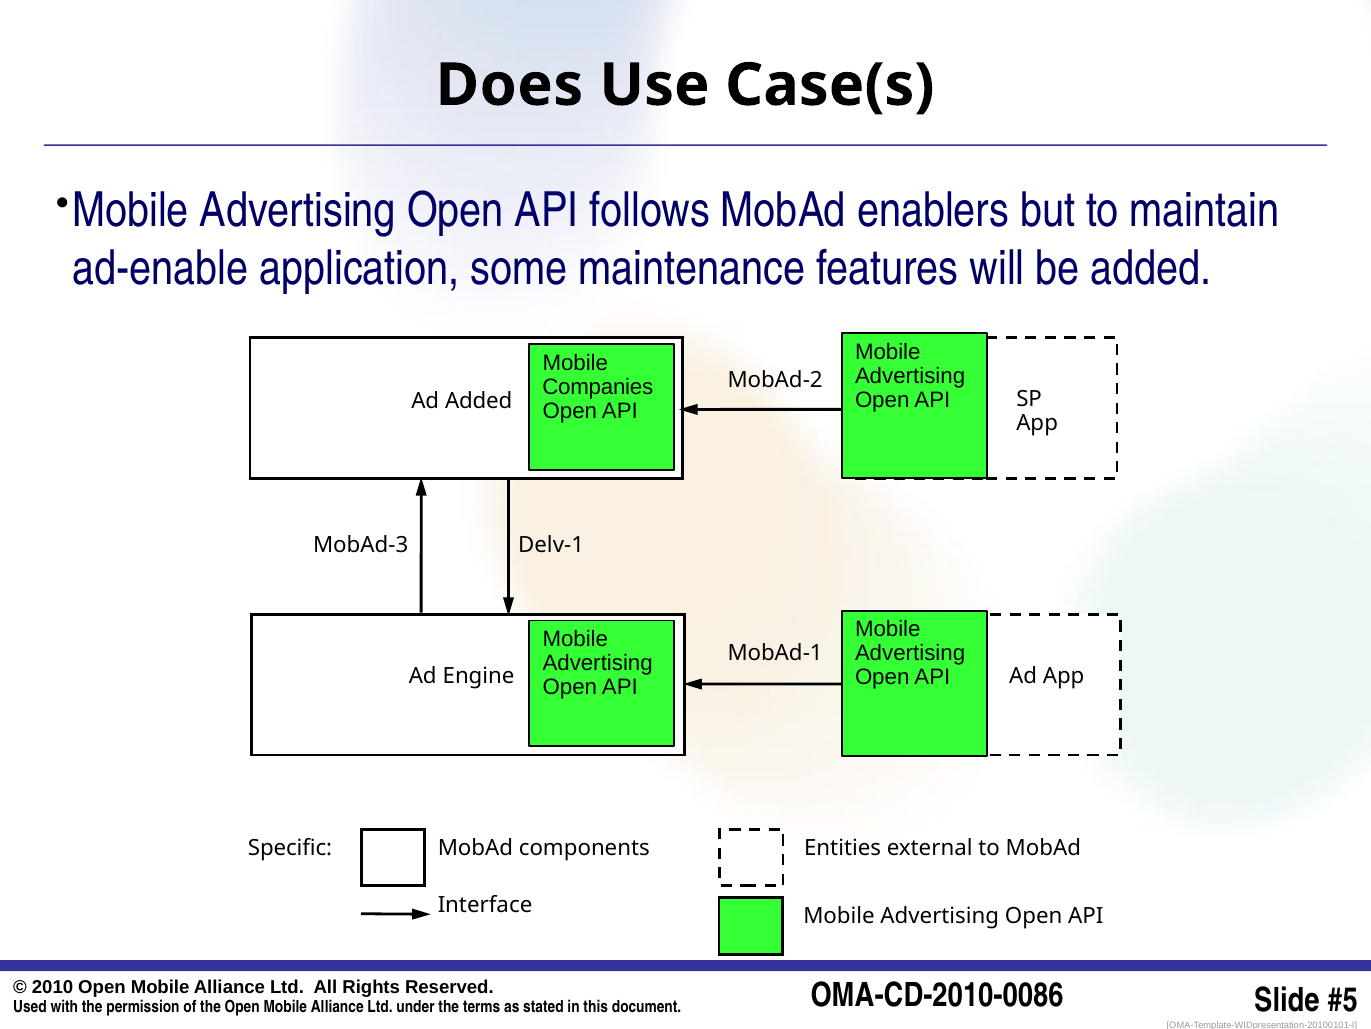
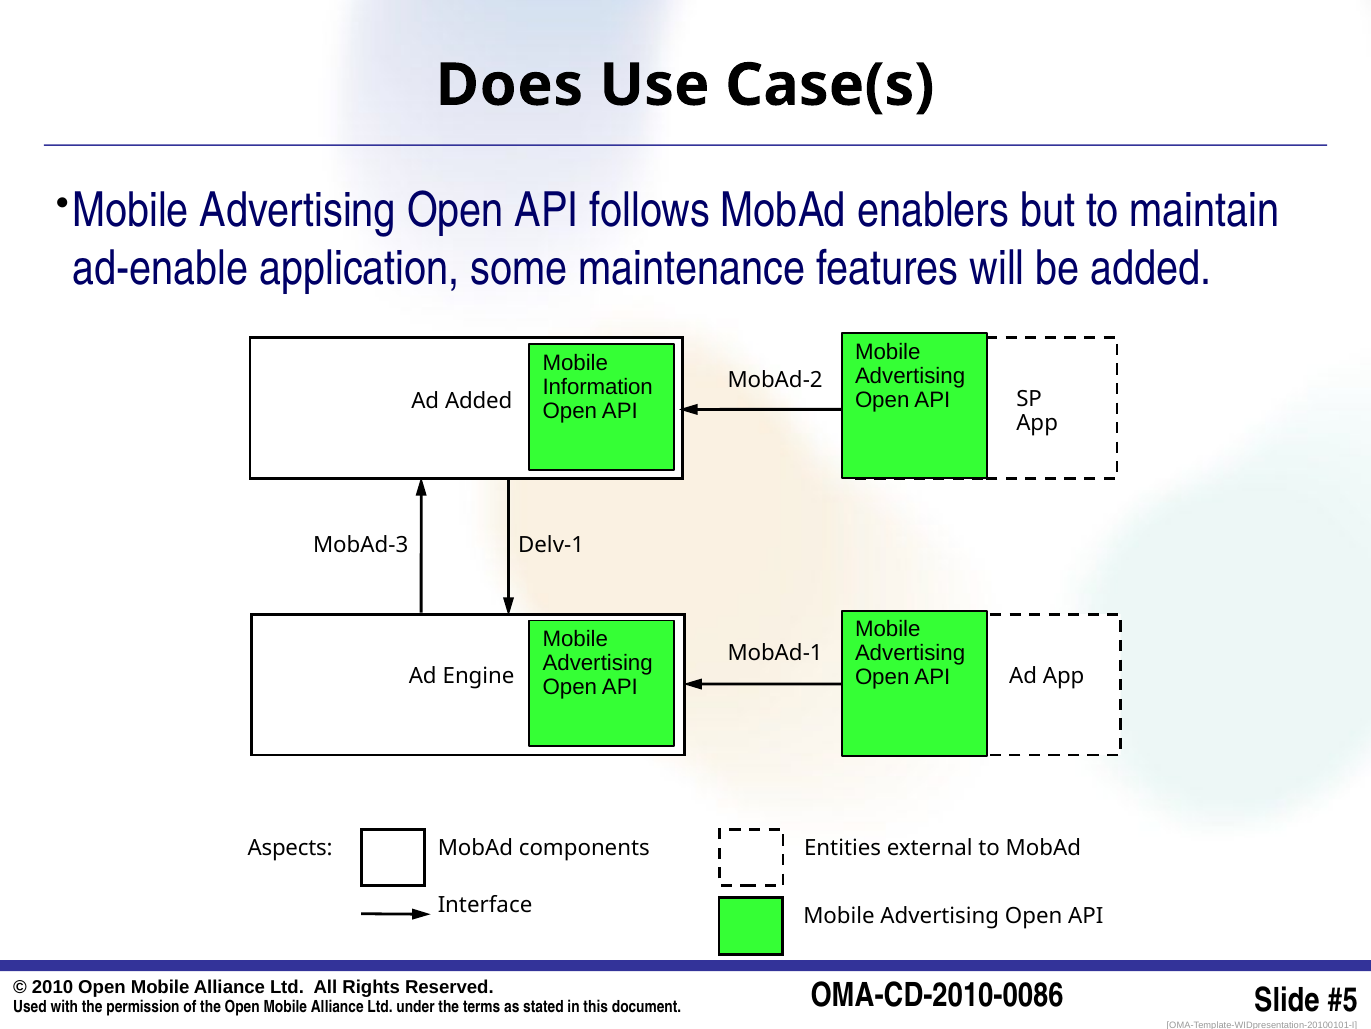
Companies: Companies -> Information (598, 387)
Specific: Specific -> Aspects (290, 847)
